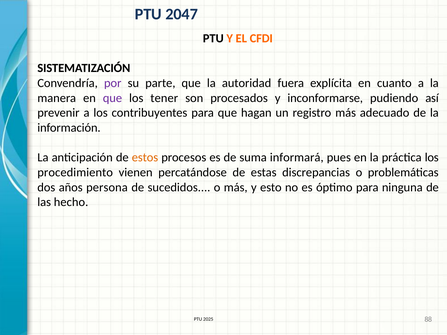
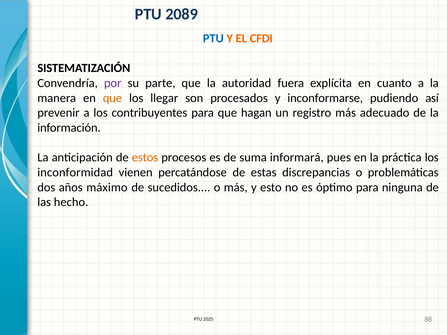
2047: 2047 -> 2089 (182, 14)
PTU colour: black -> blue (213, 38)
que colour: purple -> orange (112, 98)
tener: tener -> llegar (164, 98)
procedimiento: procedimiento -> inconformidad (75, 173)
persona: persona -> máximo (107, 187)
